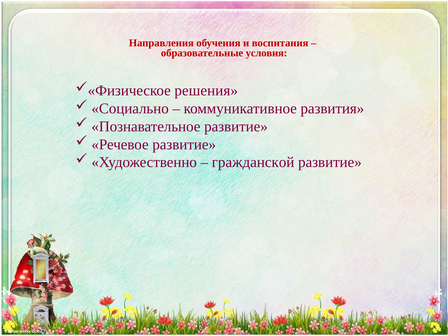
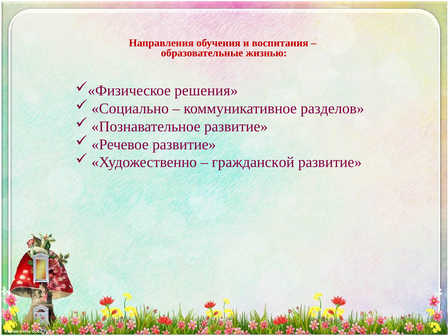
условия: условия -> жизнью (266, 53)
развития: развития -> разделов (332, 109)
